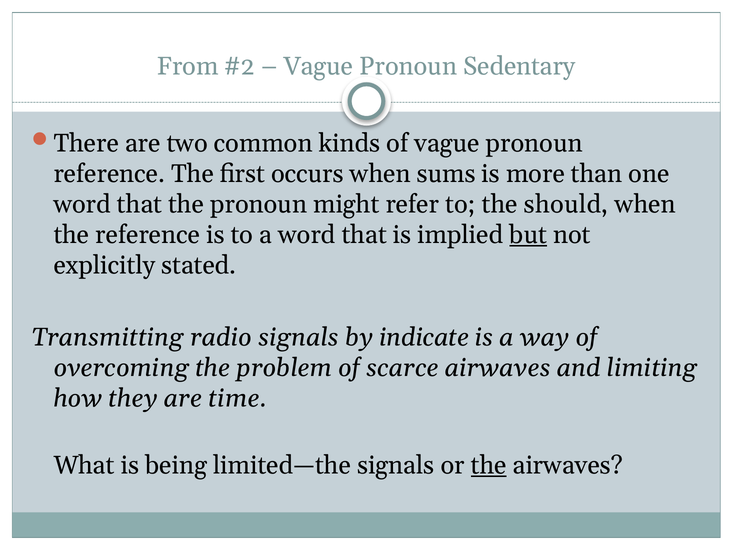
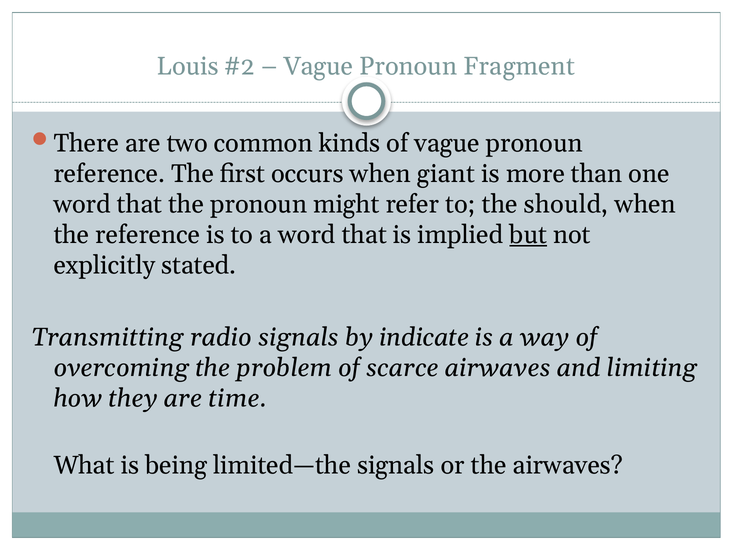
From: From -> Louis (188, 66)
Sedentary: Sedentary -> Fragment (519, 66)
sums: sums -> giant (446, 174)
the underline: present -> none (489, 465)
